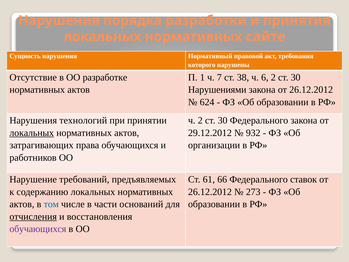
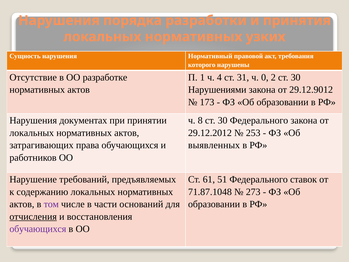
сайте: сайте -> узких (266, 37)
7: 7 -> 4 (219, 77)
38: 38 -> 31 (243, 77)
6: 6 -> 0 (265, 77)
закона от 26.12.2012: 26.12.2012 -> 29.12.9012 (311, 90)
624: 624 -> 173 (207, 102)
технологий: технологий -> документах (83, 120)
ч 2: 2 -> 8 (200, 120)
локальных underline: present -> none (32, 133)
932: 932 -> 253 (253, 133)
организации: организации -> выявленных (214, 145)
66: 66 -> 51 (222, 179)
26.12.2012: 26.12.2012 -> 71.87.1048 (210, 192)
том colour: blue -> purple (51, 204)
